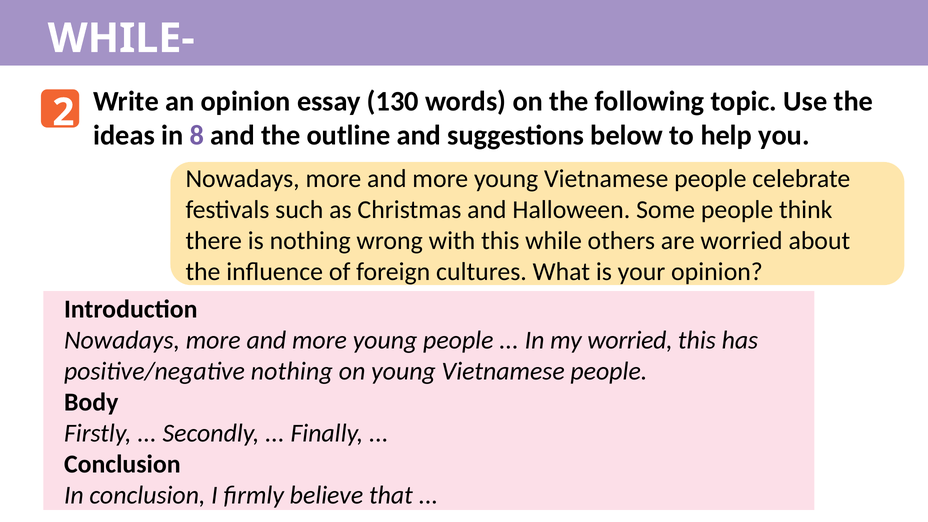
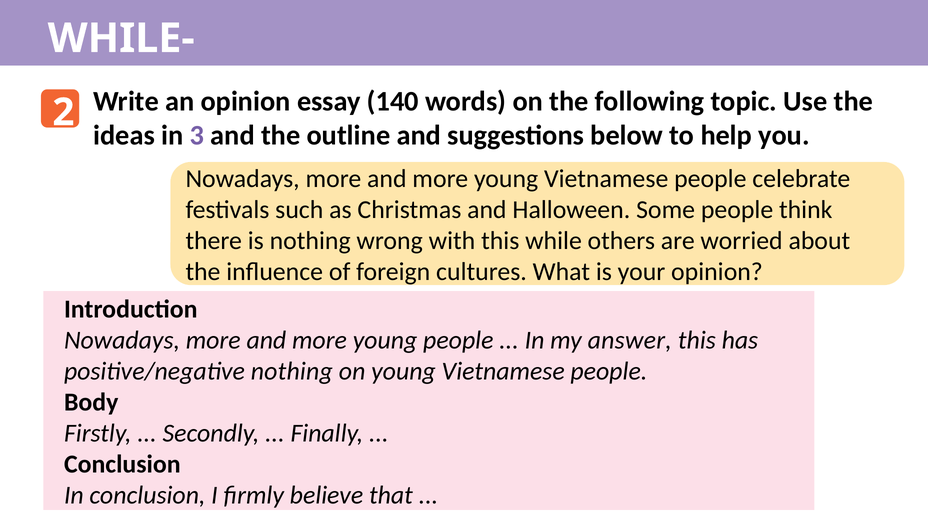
130: 130 -> 140 (393, 101)
8: 8 -> 3 (197, 136)
my worried: worried -> answer (630, 340)
